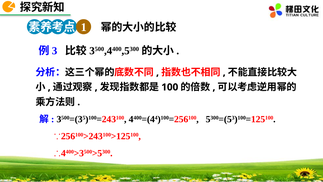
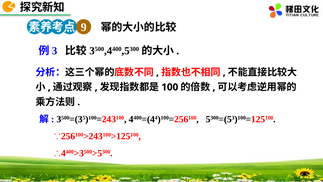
1: 1 -> 9 (84, 27)
